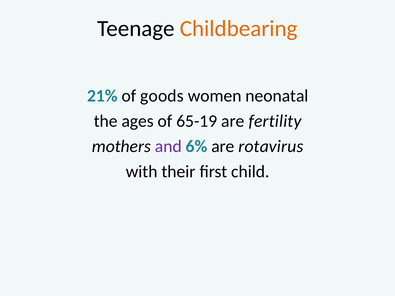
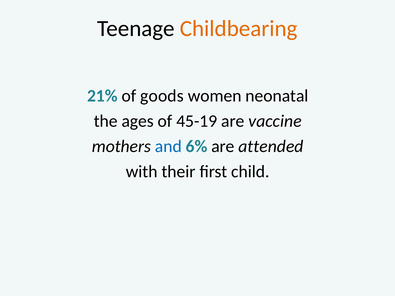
65-19: 65-19 -> 45-19 (197, 121)
fertility: fertility -> vaccine (275, 121)
and colour: purple -> blue (168, 146)
rotavirus: rotavirus -> attended (271, 146)
